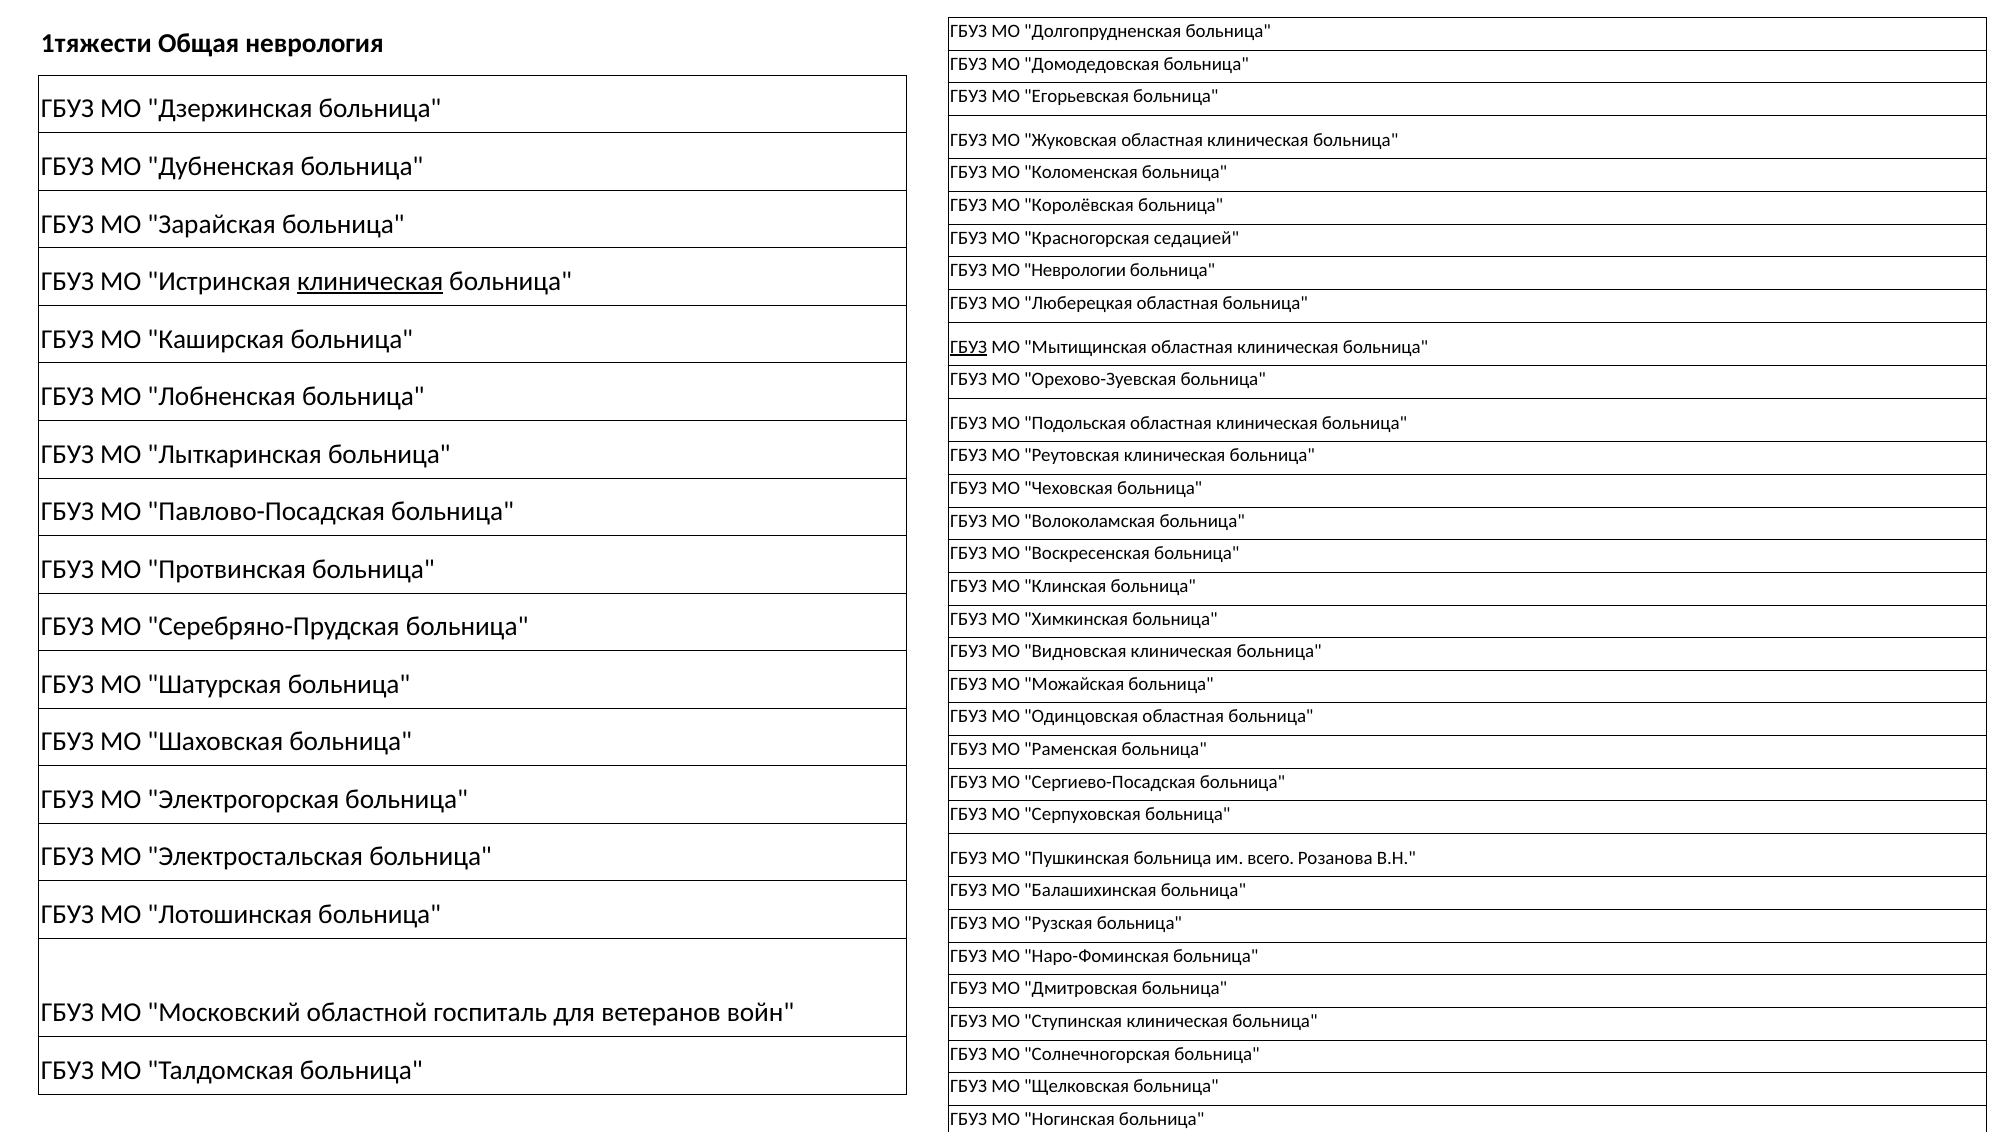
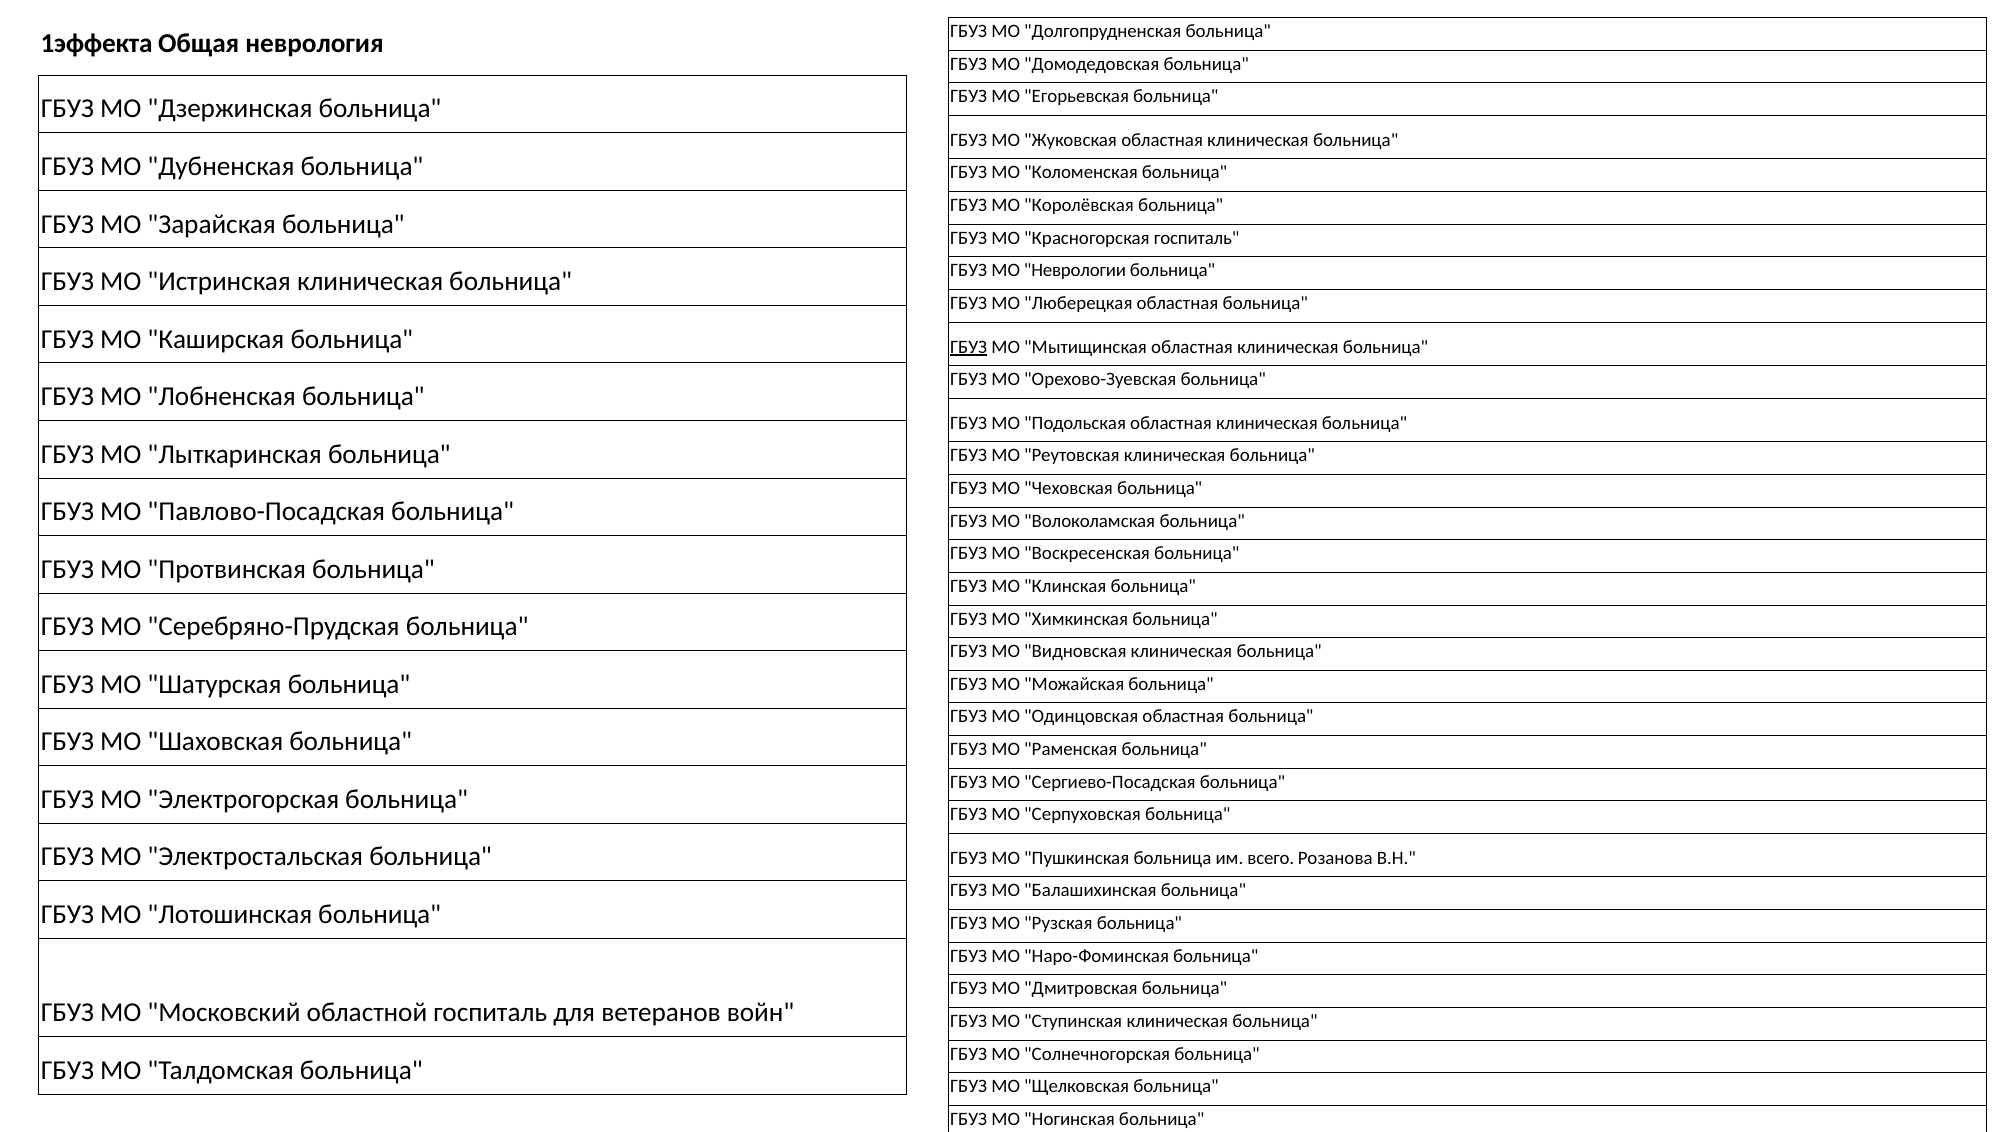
1тяжести: 1тяжести -> 1эффекта (97, 44)
Красногорская седацией: седацией -> госпиталь (1197, 238)
клиническая underline: present -> none (370, 282)
